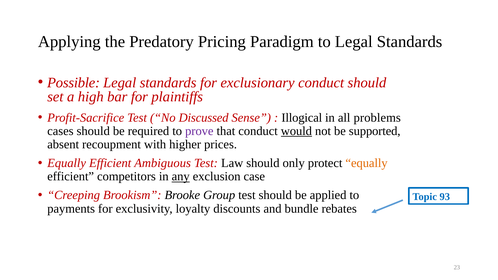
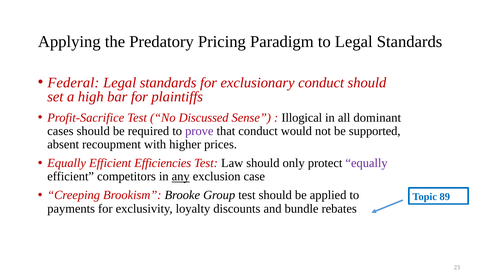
Possible: Possible -> Federal (73, 83)
problems: problems -> dominant (377, 118)
would underline: present -> none (296, 131)
Ambiguous: Ambiguous -> Efficiencies (163, 163)
equally colour: orange -> purple (367, 163)
93: 93 -> 89 (445, 197)
